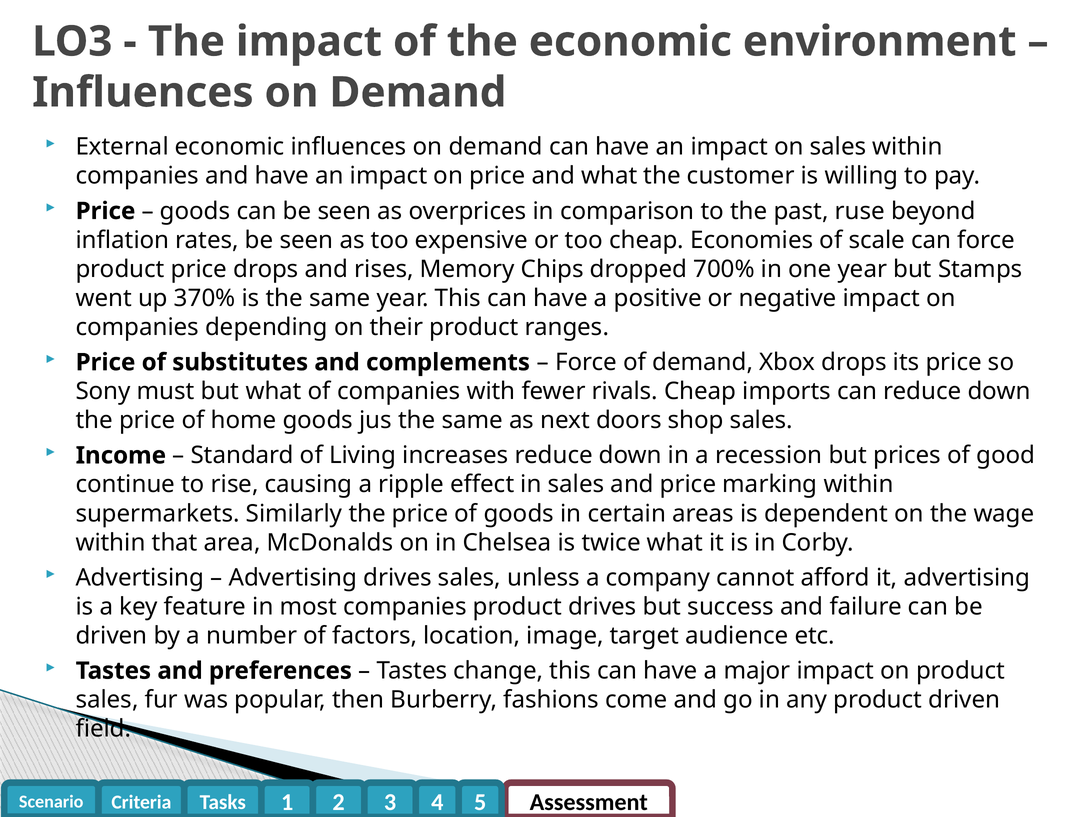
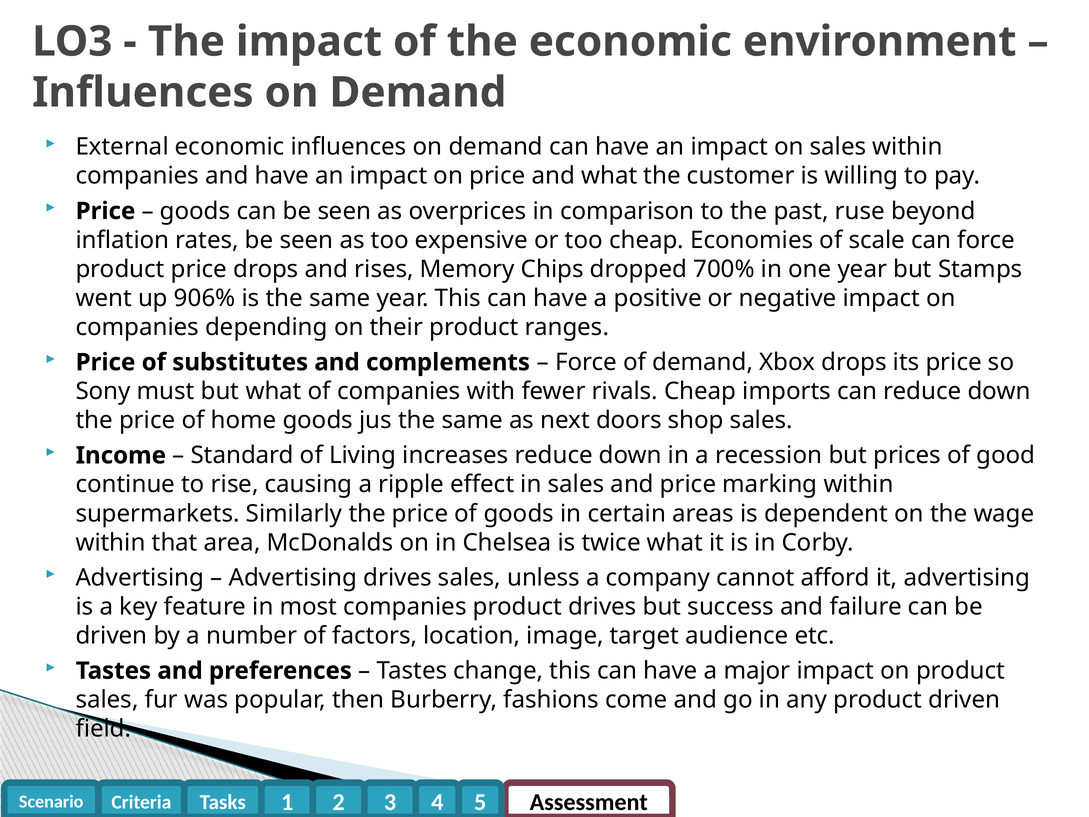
370%: 370% -> 906% (205, 298)
